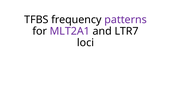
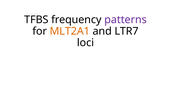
MLT2A1 colour: purple -> orange (70, 31)
